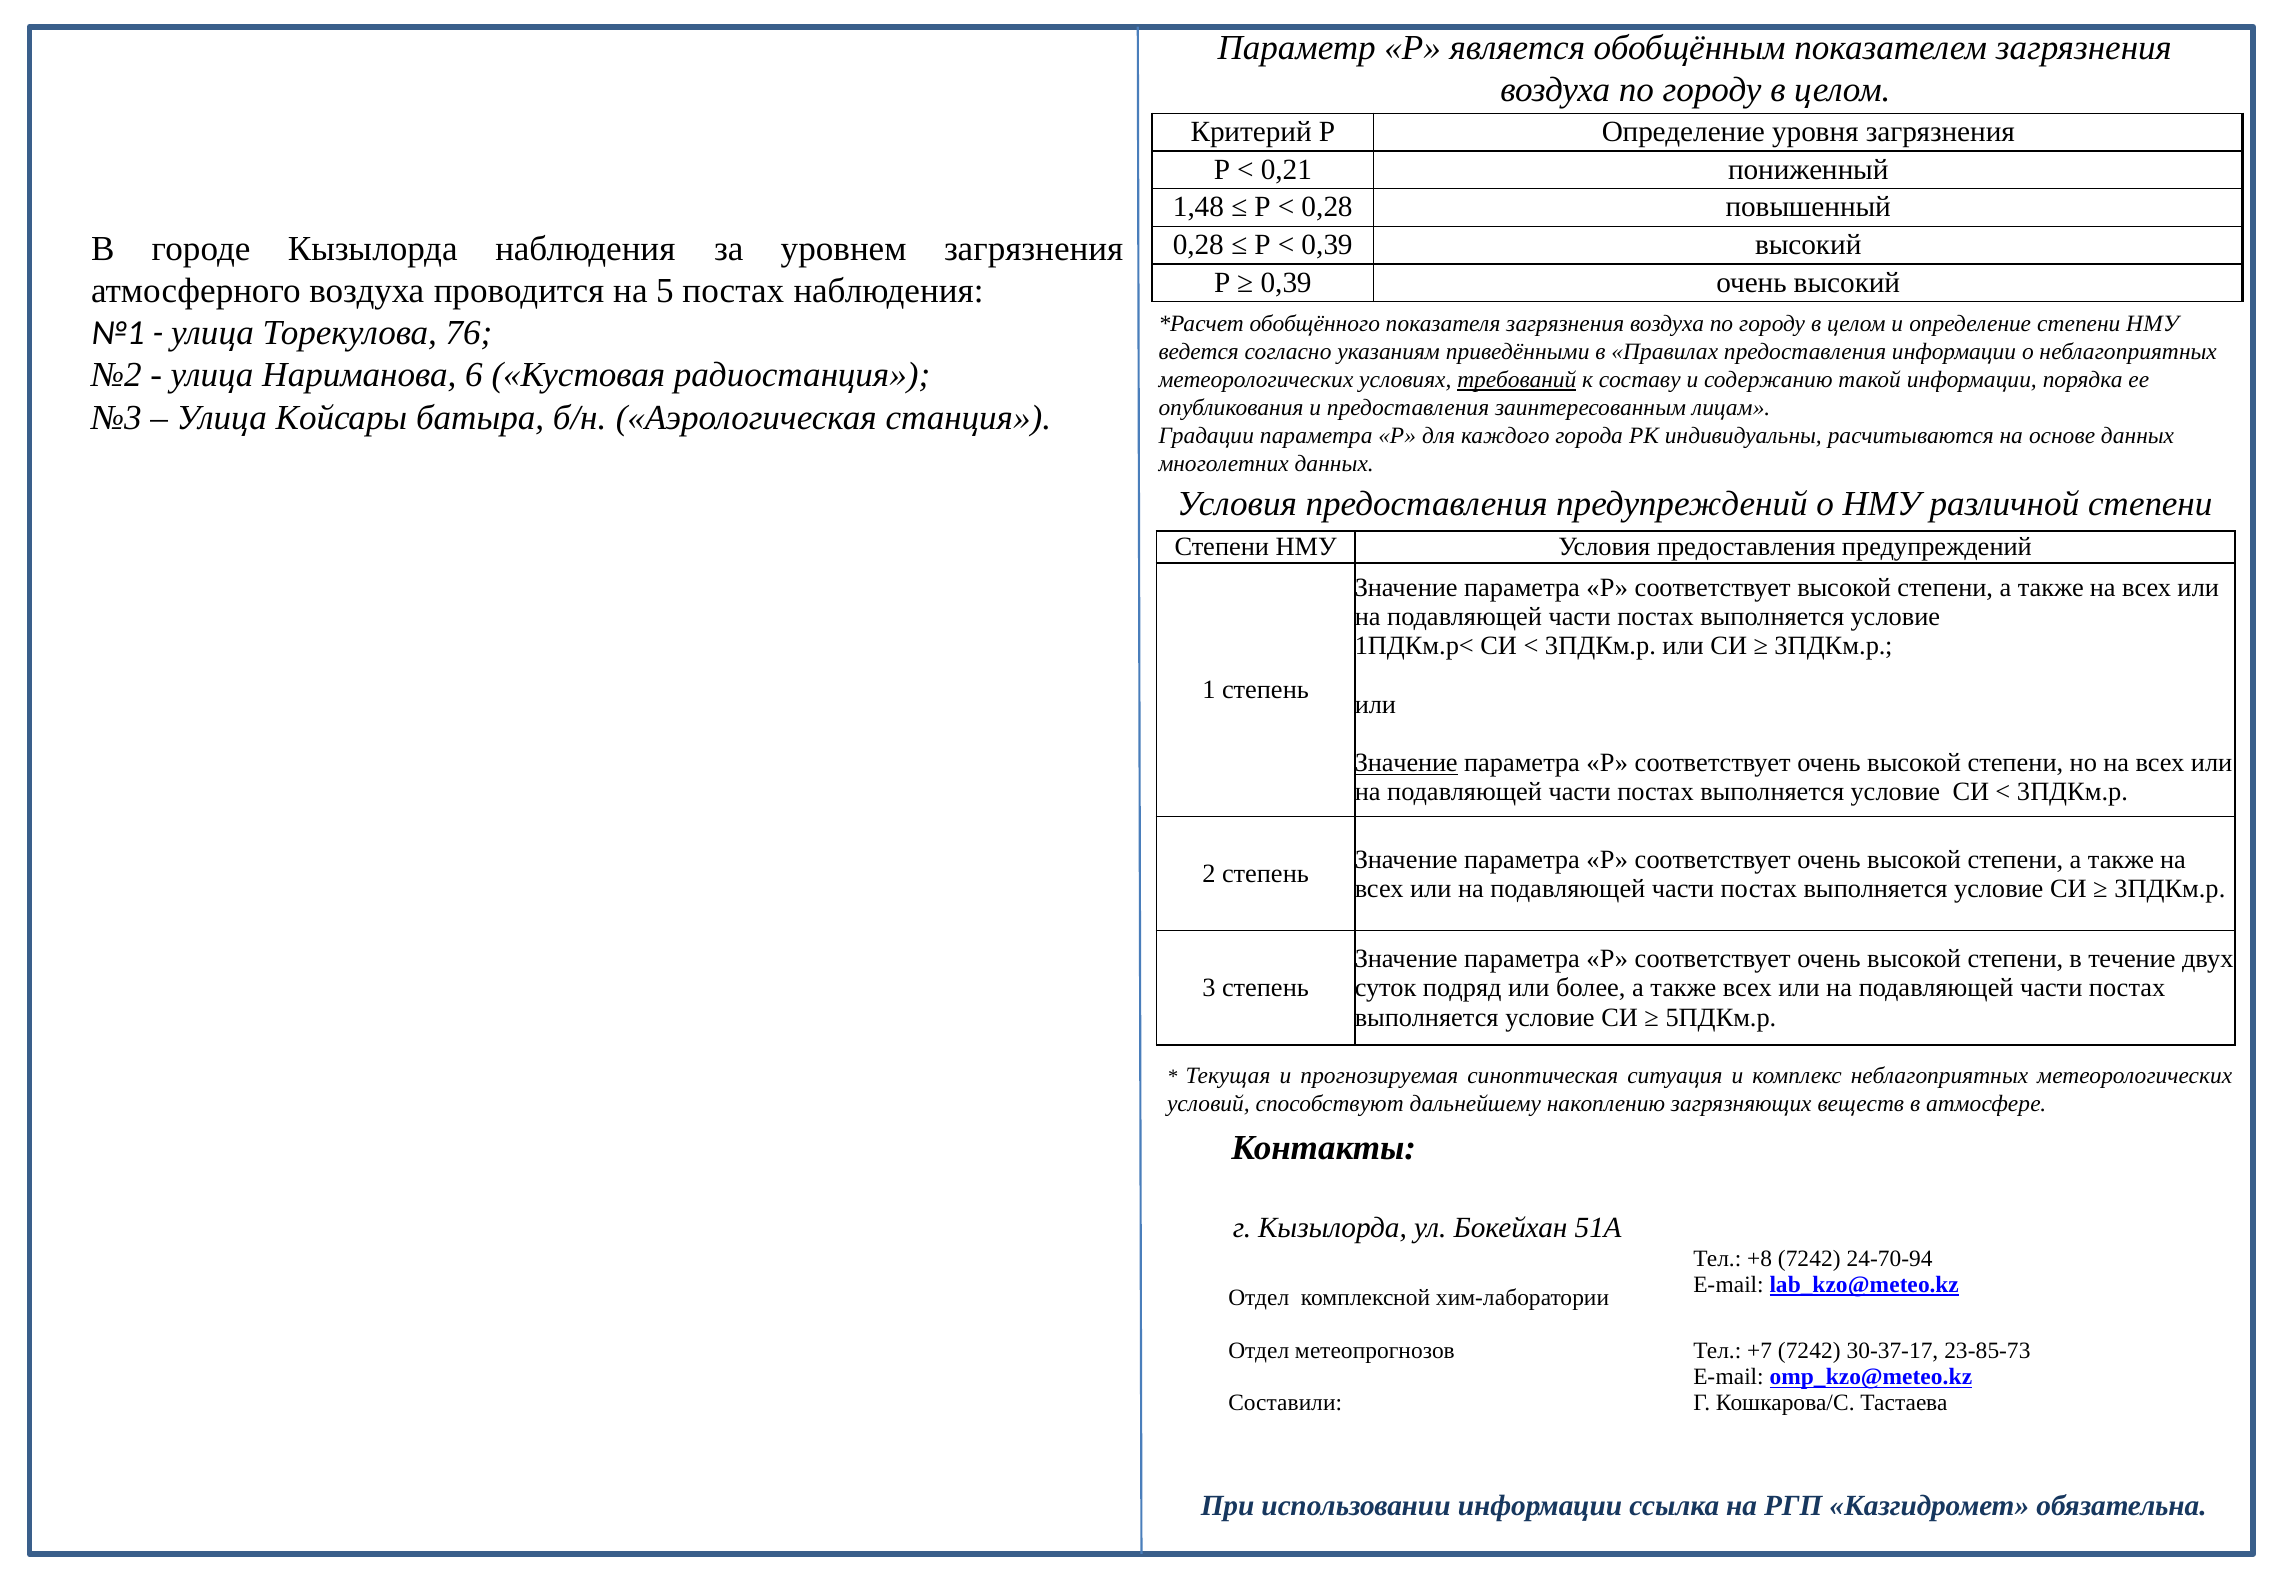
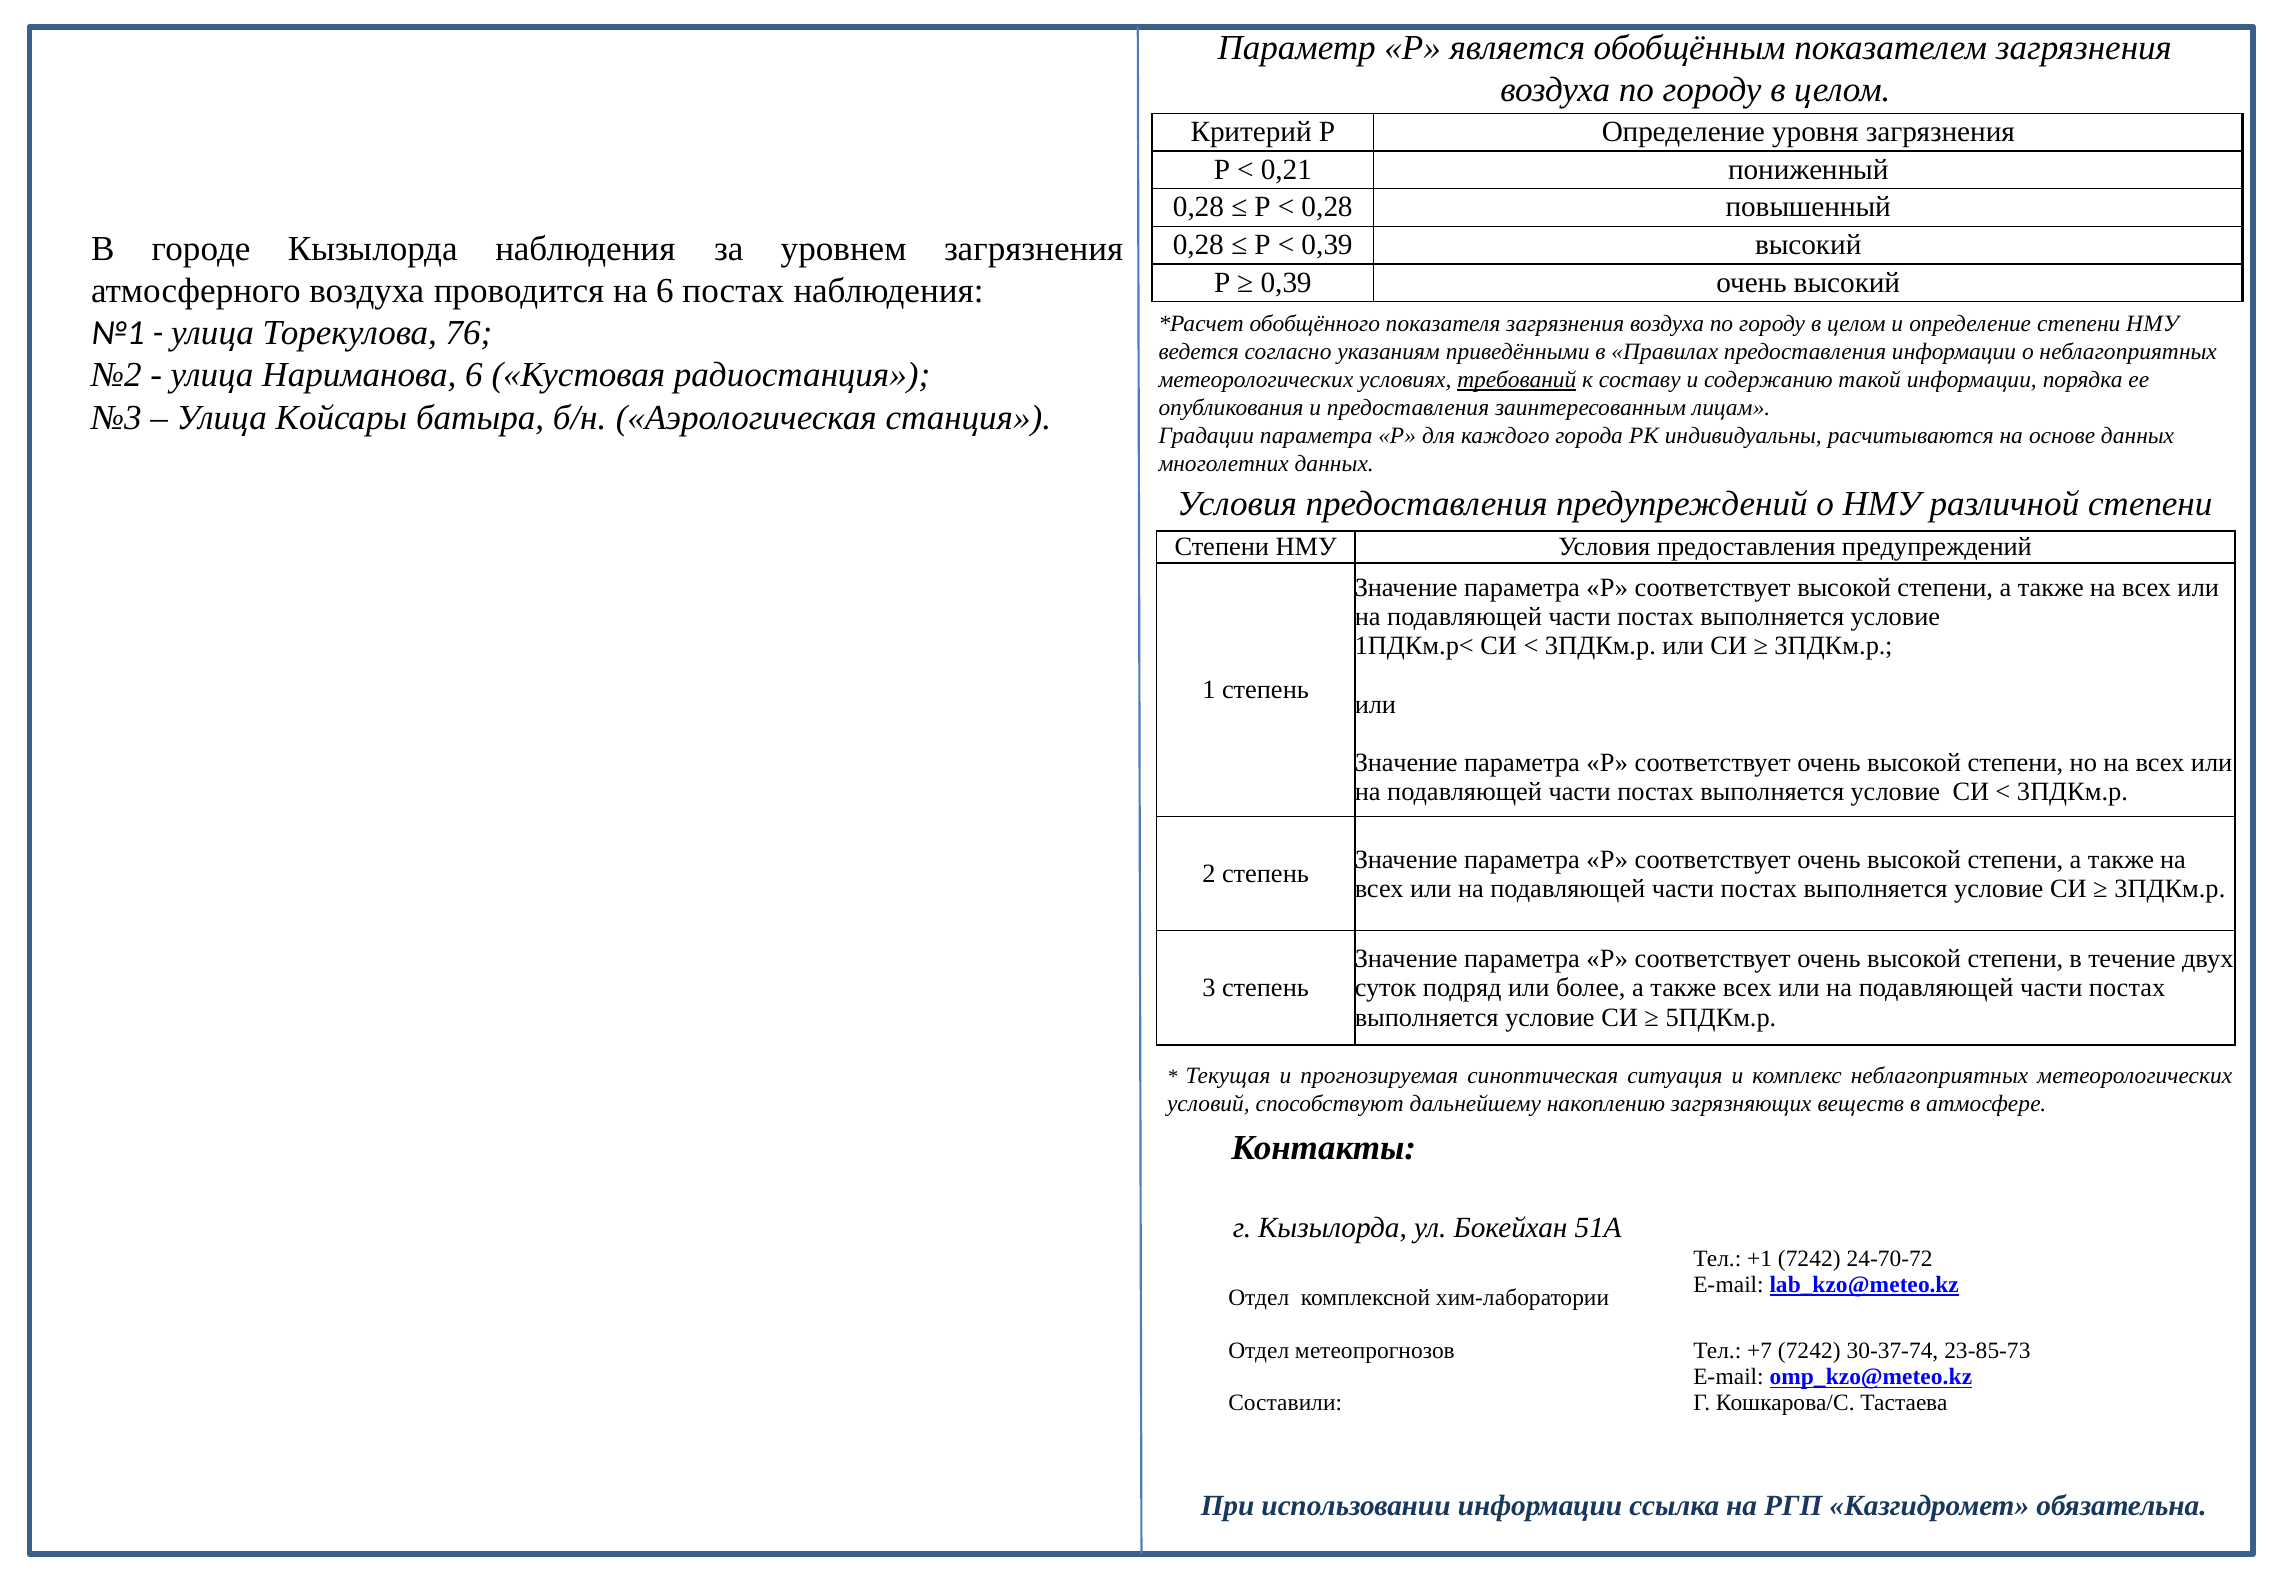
1,48: 1,48 -> 0,28 (1198, 207)
на 5: 5 -> 6 (665, 291)
Значение underline: present -> none (1406, 763)
+8: +8 -> +1 (1760, 1258)
24-70-94: 24-70-94 -> 24-70-72 (1890, 1258)
30-37-17: 30-37-17 -> 30-37-74 (1892, 1351)
